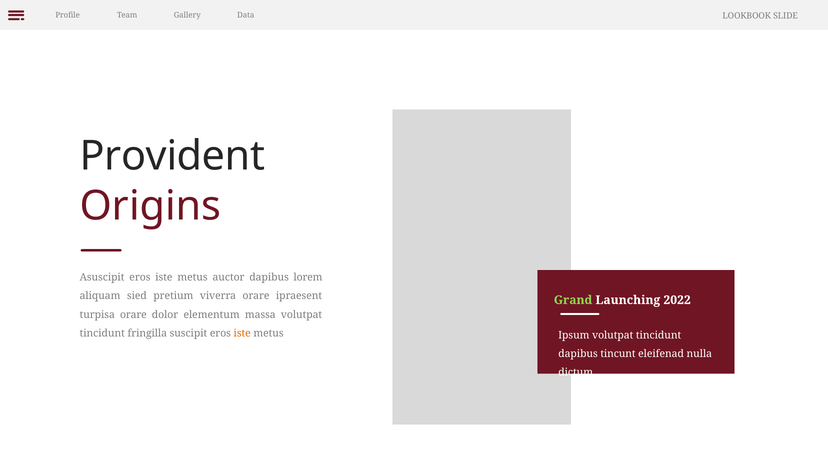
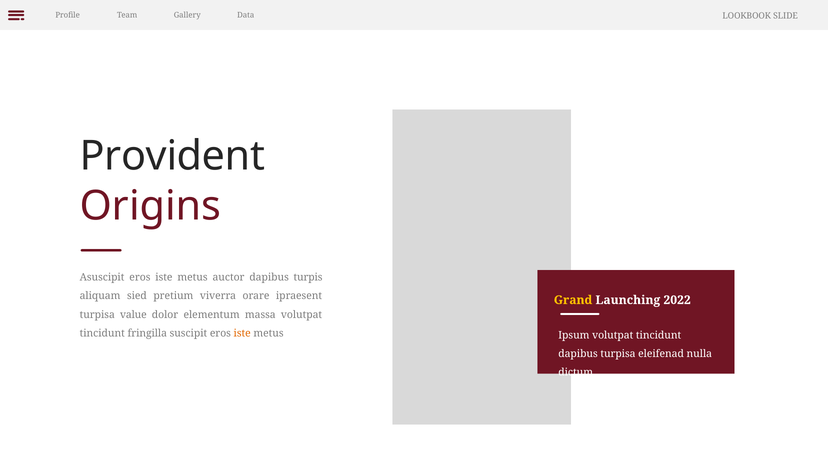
lorem: lorem -> turpis (308, 277)
Grand colour: light green -> yellow (573, 300)
turpisa orare: orare -> value (133, 315)
dapibus tincunt: tincunt -> turpisa (618, 354)
